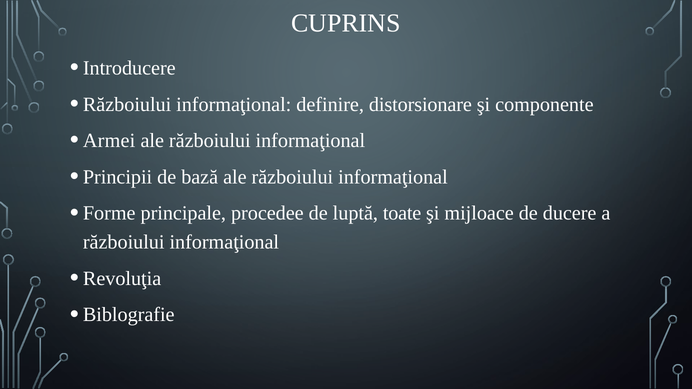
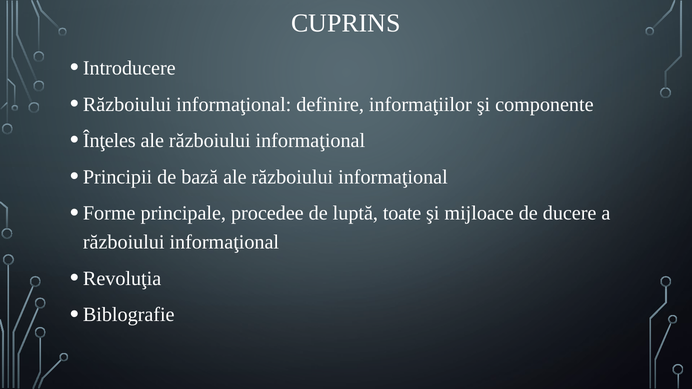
distorsionare: distorsionare -> informaţiilor (420, 104)
Armei: Armei -> Înţeles (109, 141)
